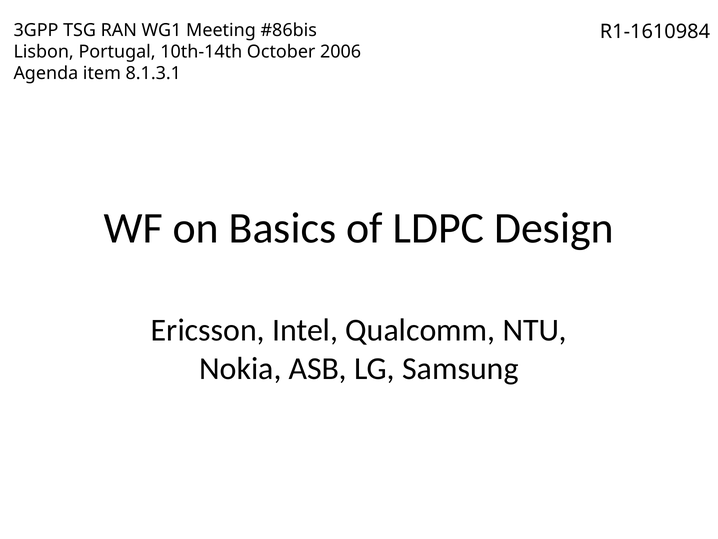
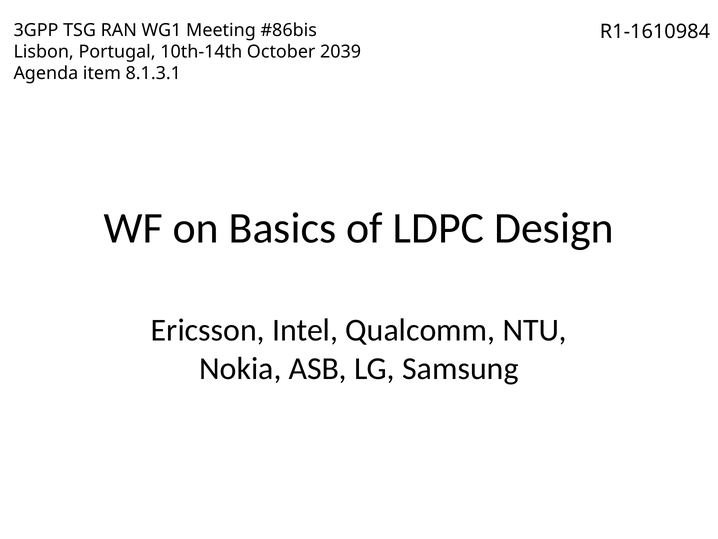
2006: 2006 -> 2039 (341, 52)
